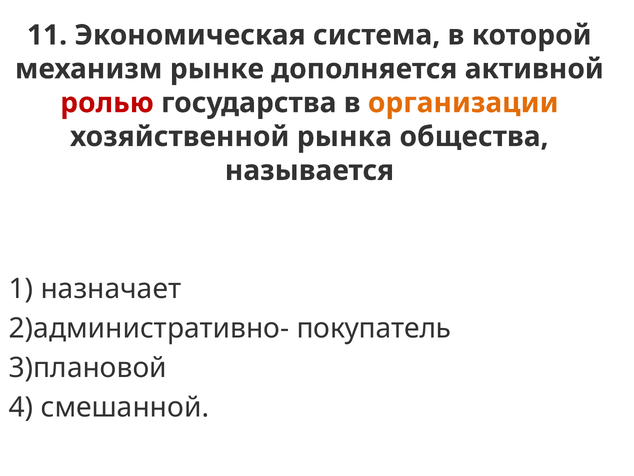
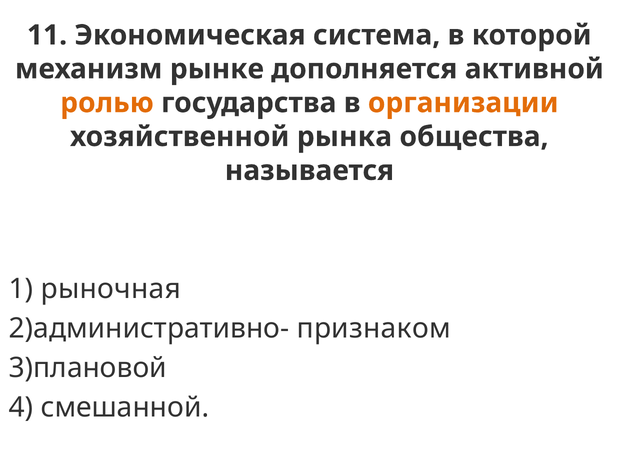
ролью colour: red -> orange (107, 103)
назначает: назначает -> рыночная (111, 289)
покупатель: покупатель -> признаком (374, 328)
